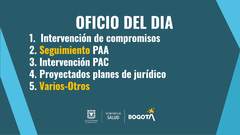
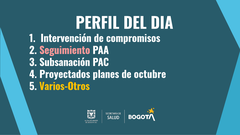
OFICIO: OFICIO -> PERFIL (97, 24)
Seguimiento colour: yellow -> pink (65, 51)
3 Intervención: Intervención -> Subsanación (65, 63)
jurídico: jurídico -> octubre (150, 75)
